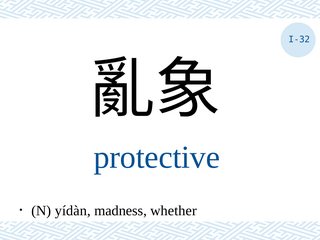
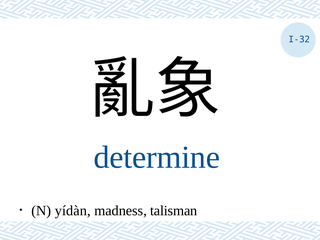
protective: protective -> determine (157, 157)
whether: whether -> talisman (174, 211)
